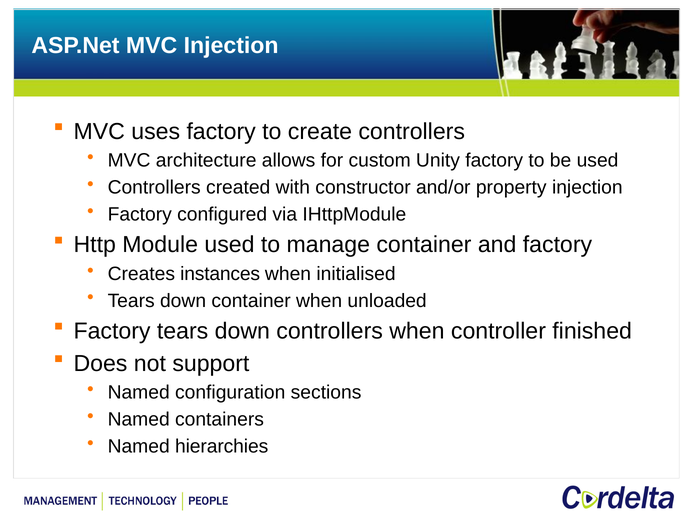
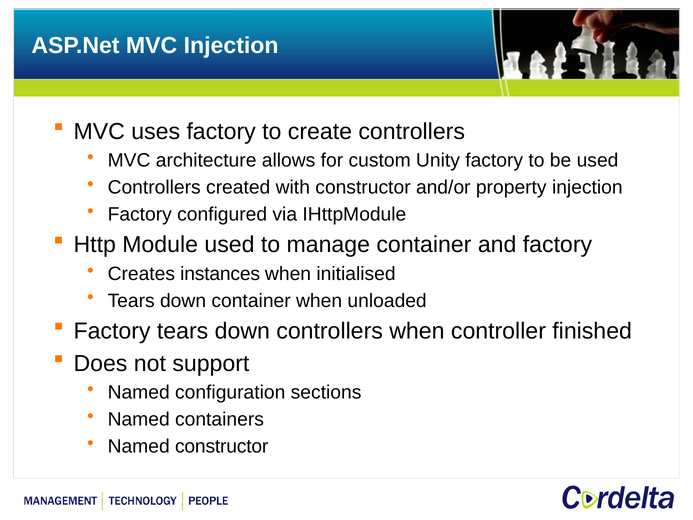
Named hierarchies: hierarchies -> constructor (222, 446)
